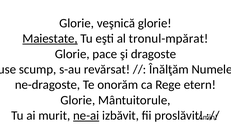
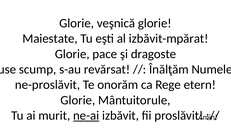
Maiestate underline: present -> none (50, 39)
tronul-mpărat: tronul-mpărat -> izbăvit-mpărat (169, 39)
ne-dragoste: ne-dragoste -> ne-proslăvit (48, 85)
